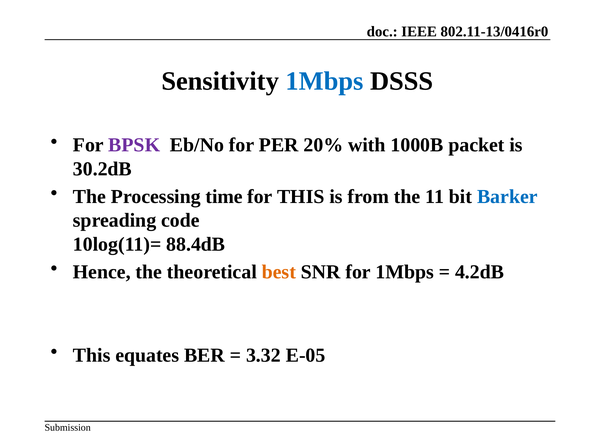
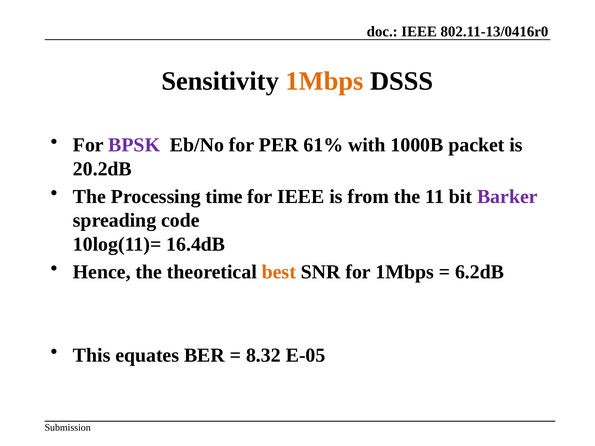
1Mbps colour: blue -> orange (324, 81)
20%: 20% -> 61% (323, 145)
30.2dB: 30.2dB -> 20.2dB (102, 169)
for THIS: THIS -> IEEE (301, 197)
Barker colour: blue -> purple (507, 197)
88.4dB: 88.4dB -> 16.4dB (196, 244)
4.2dB: 4.2dB -> 6.2dB (480, 272)
3.32: 3.32 -> 8.32 (263, 355)
